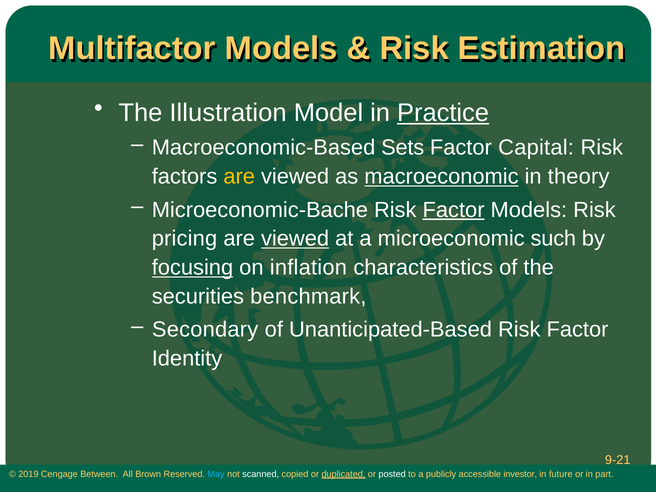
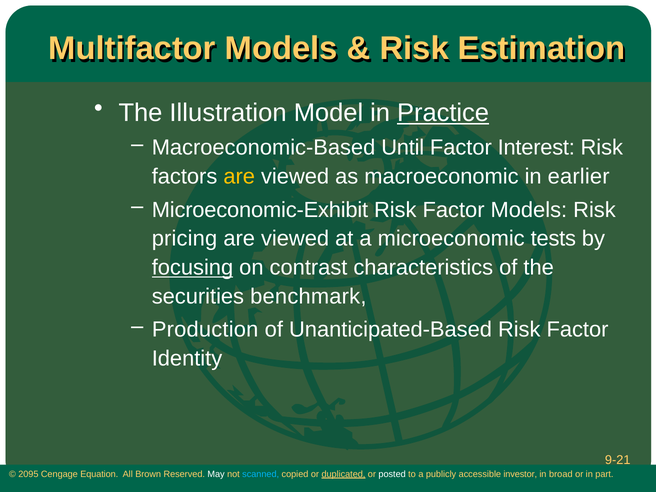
Sets: Sets -> Until (403, 148)
Capital: Capital -> Interest (536, 148)
macroeconomic underline: present -> none (441, 177)
theory: theory -> earlier (579, 177)
Microeconomic-Bache: Microeconomic-Bache -> Microeconomic-Exhibit (260, 210)
Factor underline: present -> none (454, 210)
viewed underline: present -> none (295, 239)
such: such -> tests (553, 239)
inflation: inflation -> contrast (308, 268)
Secondary: Secondary -> Production (205, 330)
2019: 2019 -> 2095 (28, 474)
Between: Between -> Equation (99, 474)
May colour: light blue -> white (216, 474)
scanned colour: white -> light blue (261, 474)
future: future -> broad (561, 474)
